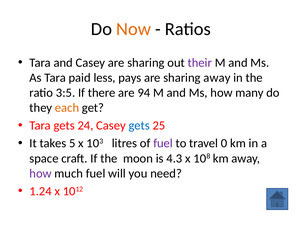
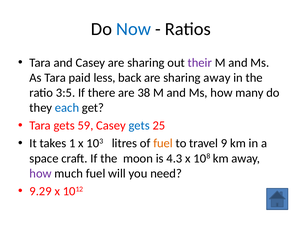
Now colour: orange -> blue (134, 29)
pays: pays -> back (130, 78)
94: 94 -> 38 (144, 93)
each colour: orange -> blue (67, 108)
24: 24 -> 59 (85, 126)
5: 5 -> 1 (72, 144)
fuel colour: purple -> orange (163, 144)
0: 0 -> 9 (224, 144)
1.24: 1.24 -> 9.29 (41, 192)
